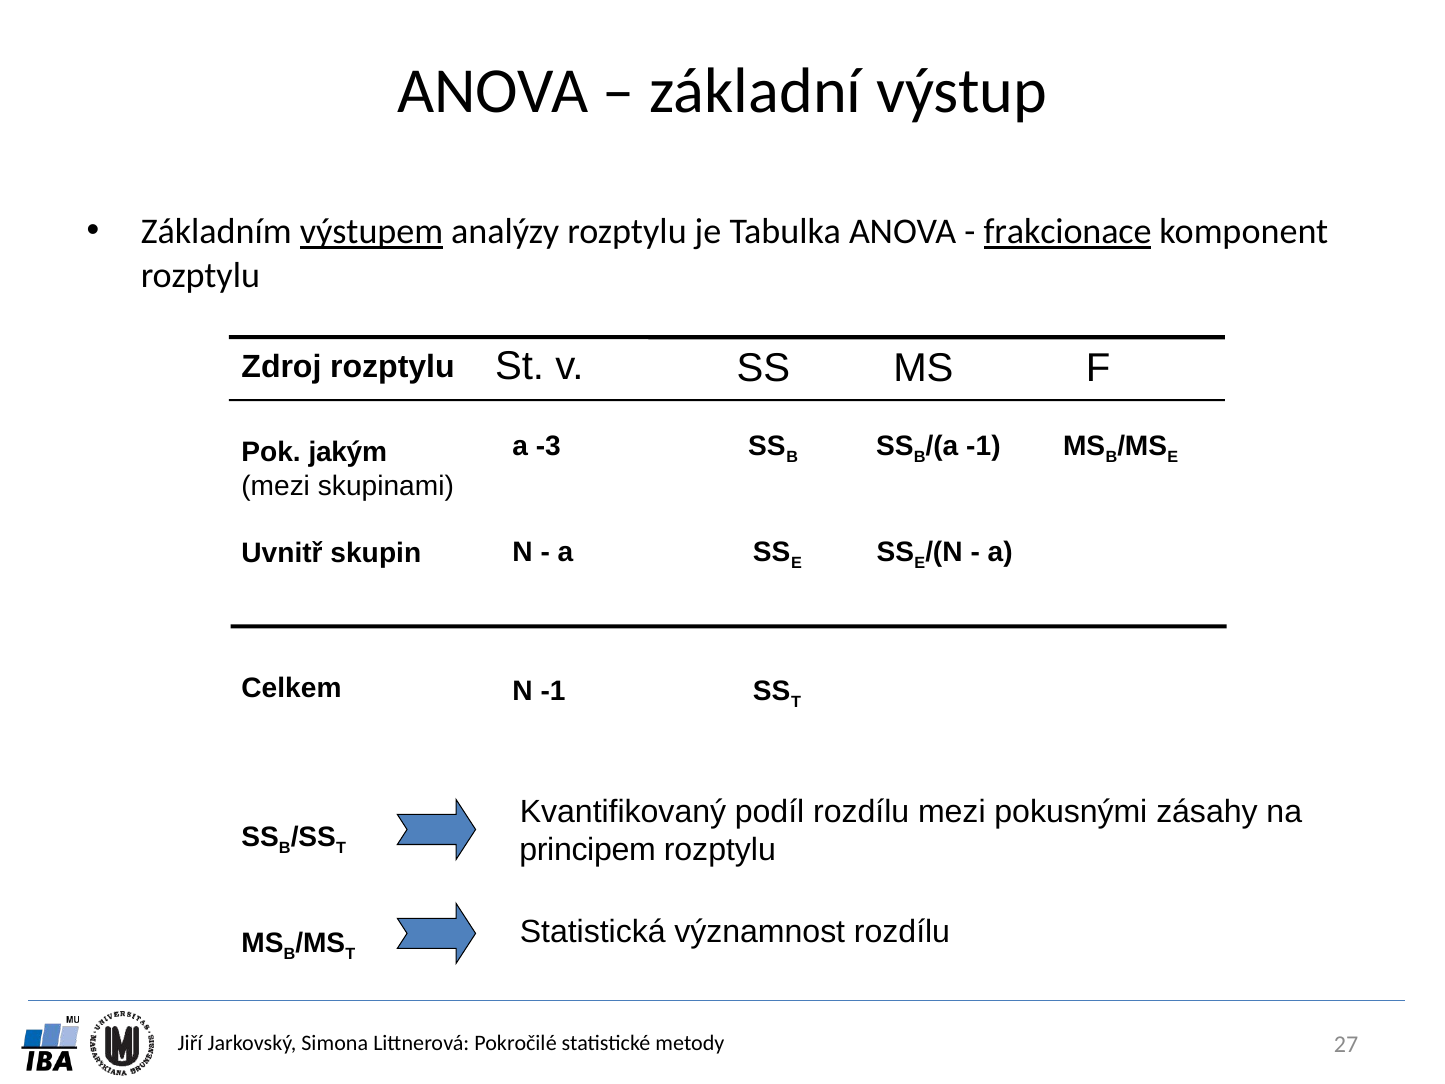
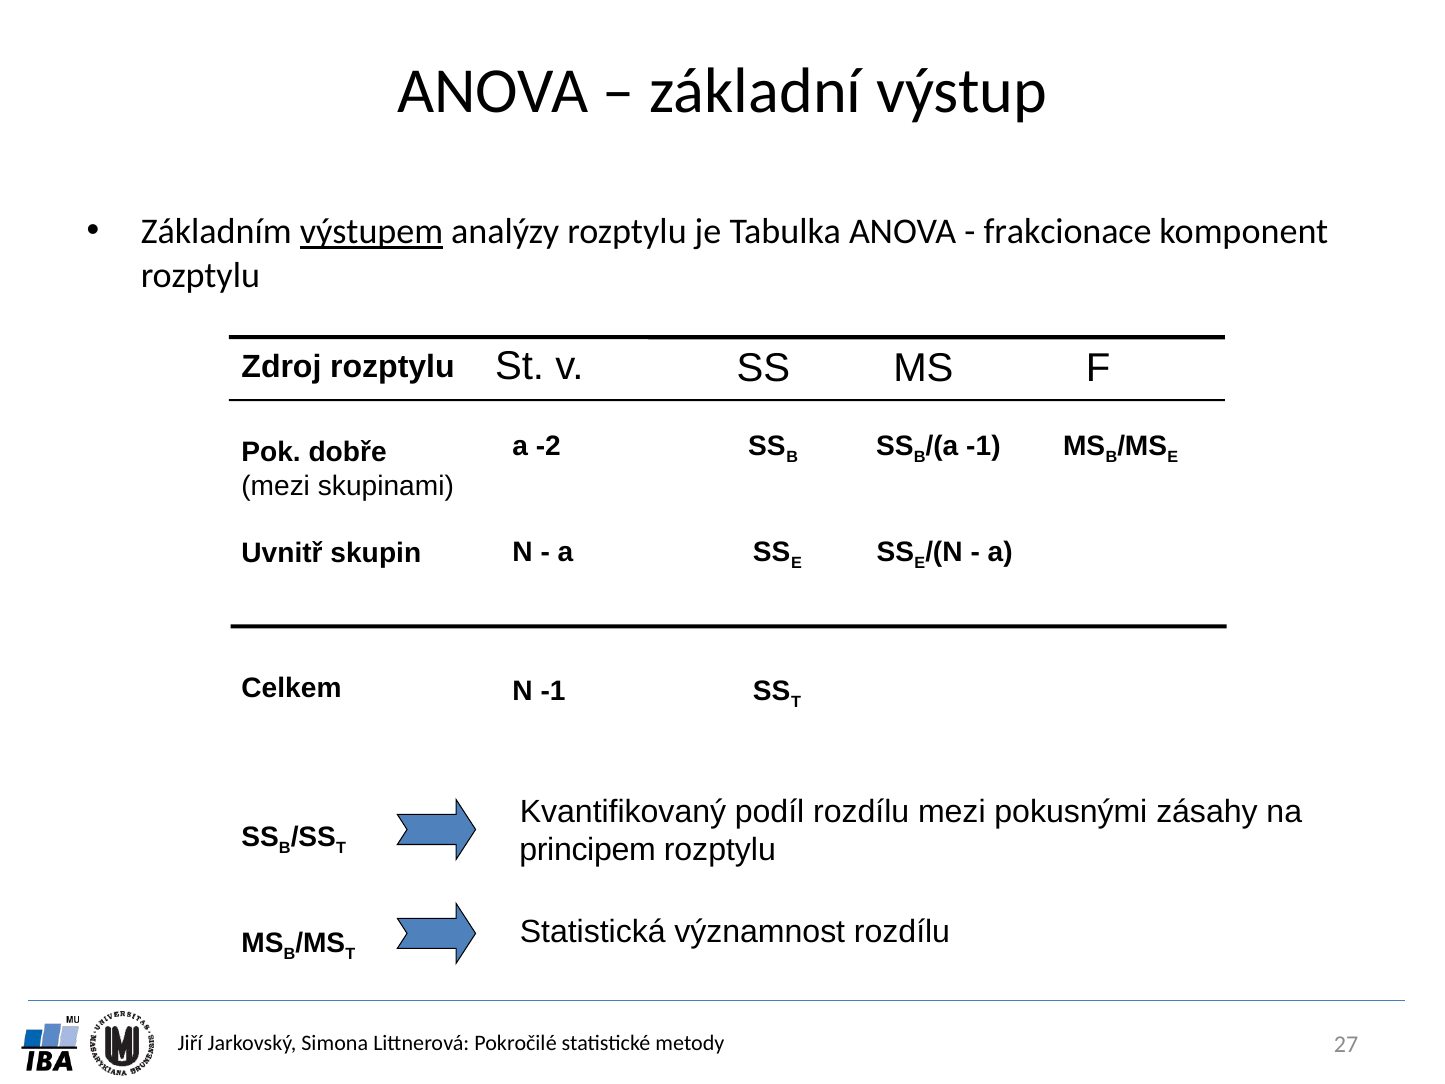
frakcionace underline: present -> none (1068, 232)
-3: -3 -> -2 (548, 446)
jakým: jakým -> dobře (348, 452)
